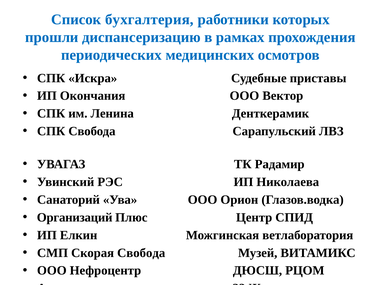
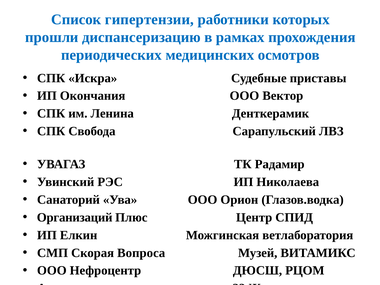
бухгалтерия: бухгалтерия -> гипертензии (149, 20)
Скорая Свобода: Свобода -> Вопроса (141, 253)
